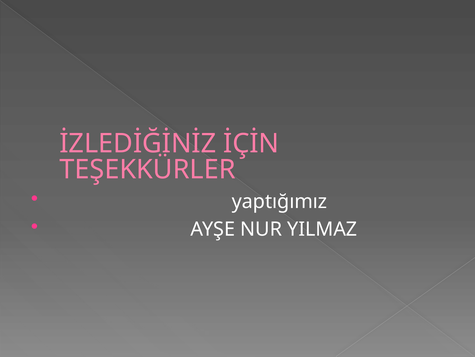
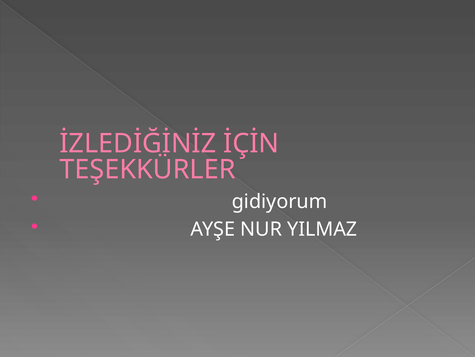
yaptığımız: yaptığımız -> gidiyorum (280, 201)
